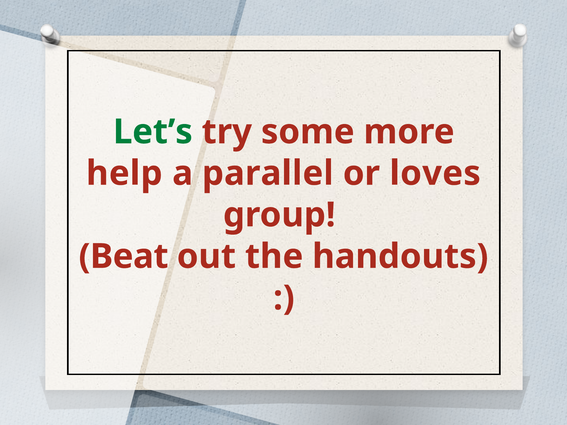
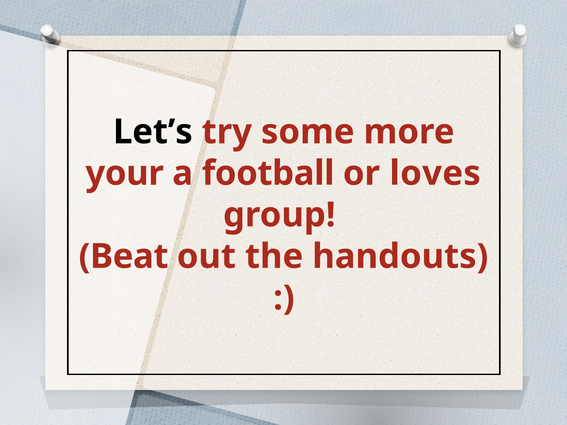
Let’s colour: green -> black (153, 132)
help: help -> your (125, 173)
parallel: parallel -> football (268, 173)
